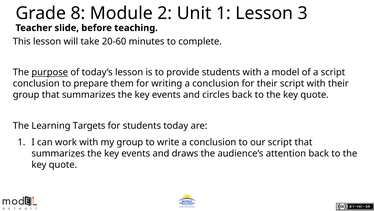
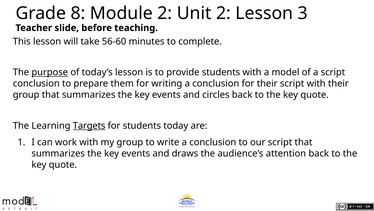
Unit 1: 1 -> 2 (223, 13)
20-60: 20-60 -> 56-60 (114, 41)
Targets underline: none -> present (89, 125)
